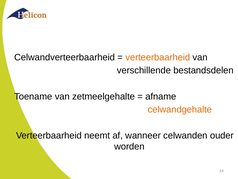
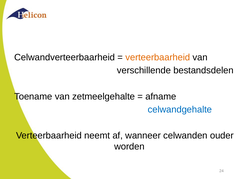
celwandgehalte colour: orange -> blue (180, 109)
